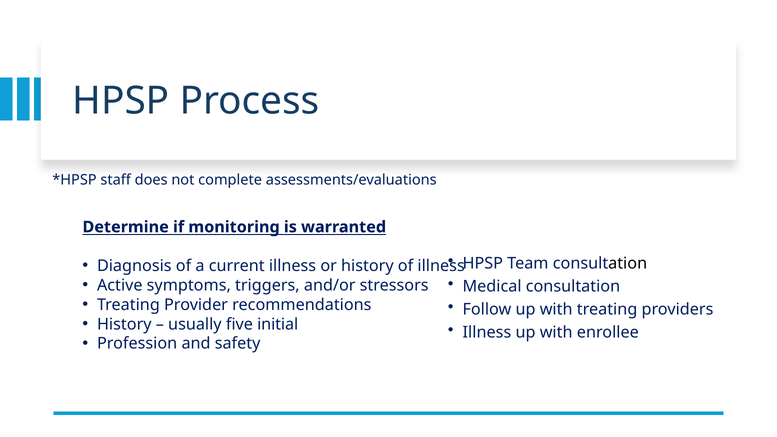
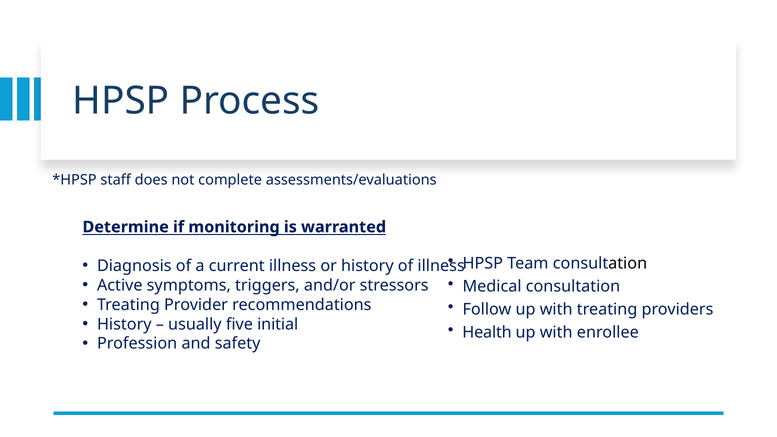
Illness: Illness -> Health (487, 333)
